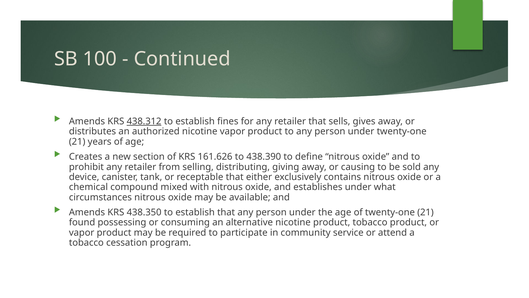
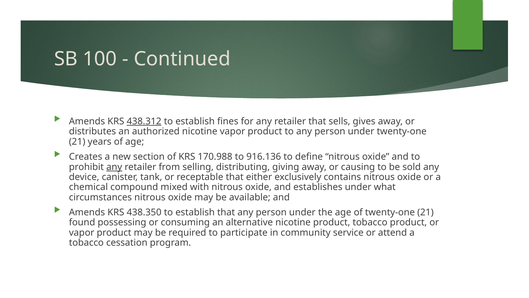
161.626: 161.626 -> 170.988 (215, 157)
438.390: 438.390 -> 916.136 (264, 157)
any underline: none -> present (114, 167)
